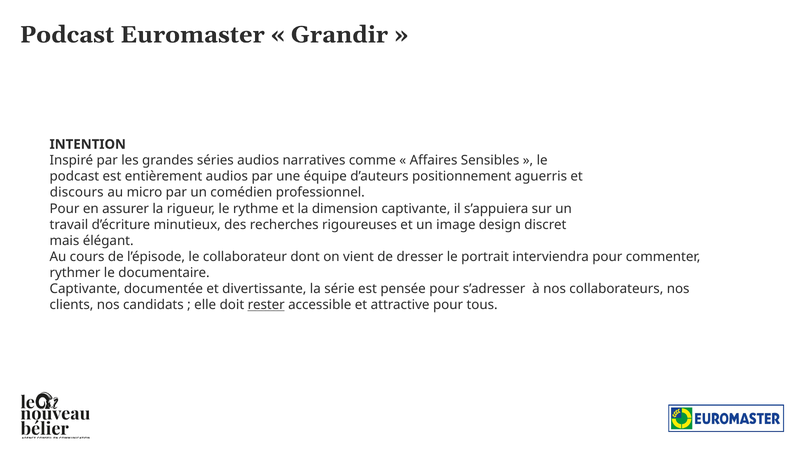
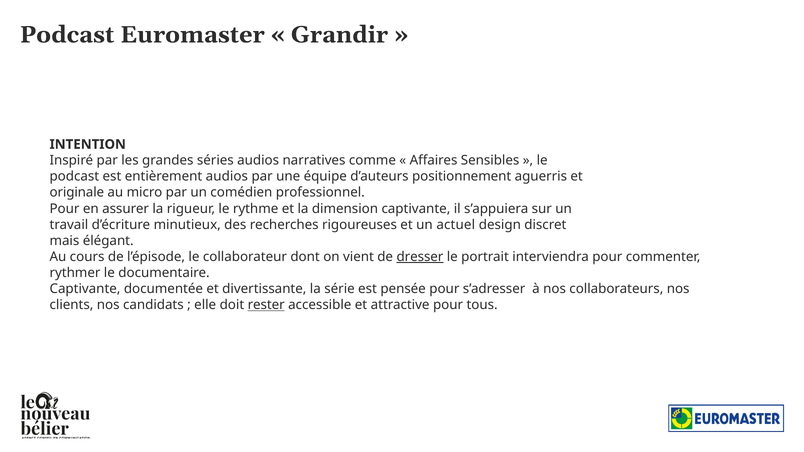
discours: discours -> originale (77, 193)
image: image -> actuel (456, 225)
dresser underline: none -> present (420, 257)
